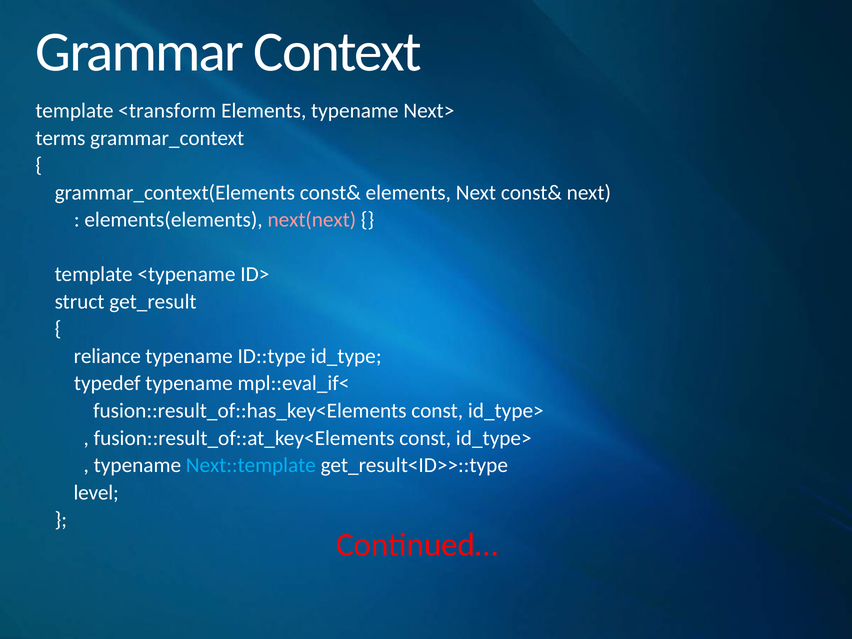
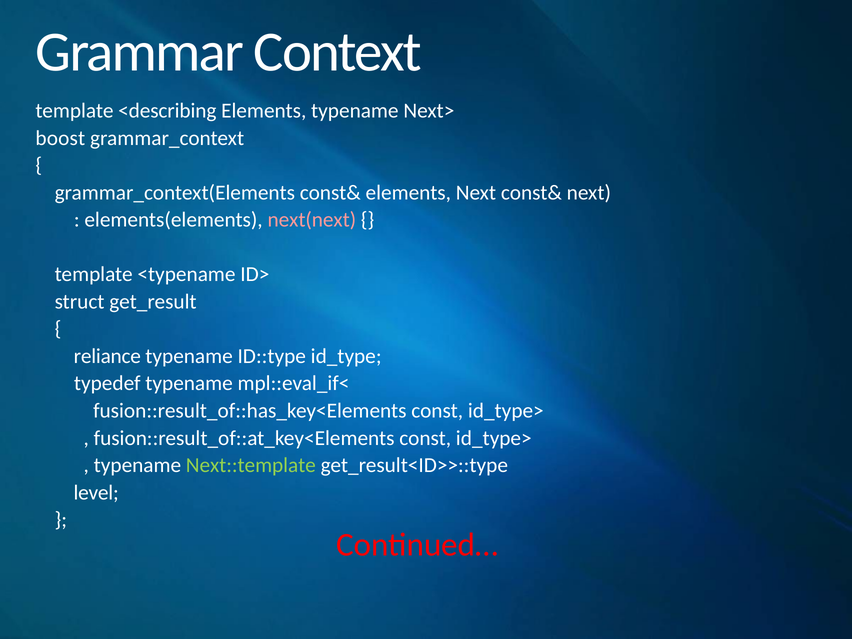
<transform: <transform -> <describing (167, 111)
terms: terms -> boost (60, 138)
Next::template colour: light blue -> light green (251, 465)
